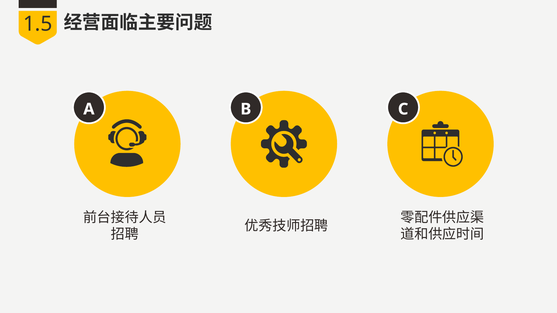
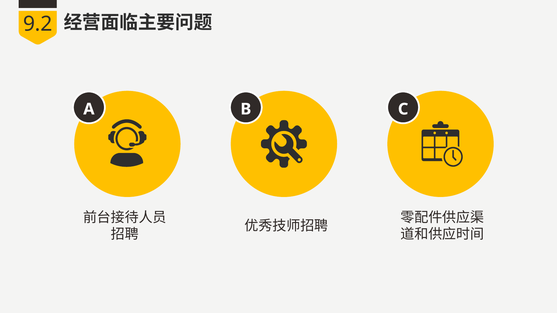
1.5: 1.5 -> 9.2 (38, 24)
